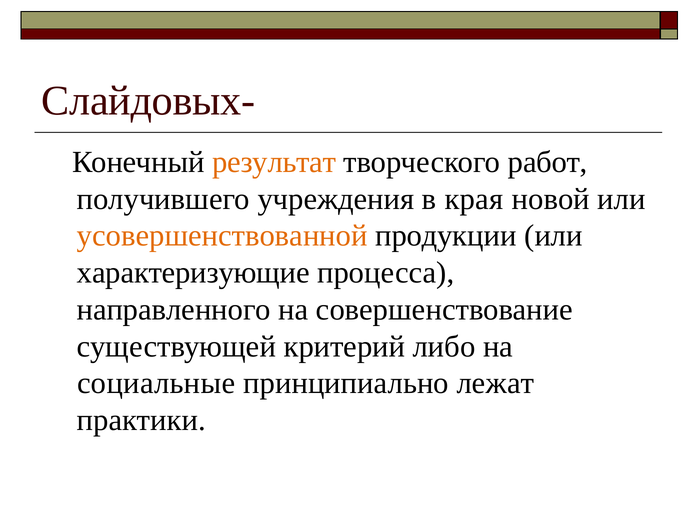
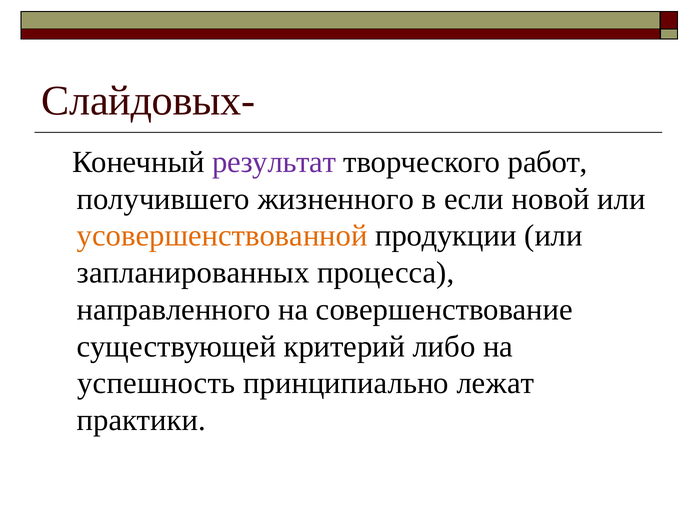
результат colour: orange -> purple (274, 162)
учреждения: учреждения -> жизненного (336, 199)
края: края -> если (474, 199)
характеризующие: характеризующие -> запланированных (193, 273)
социальные: социальные -> успешность (156, 383)
